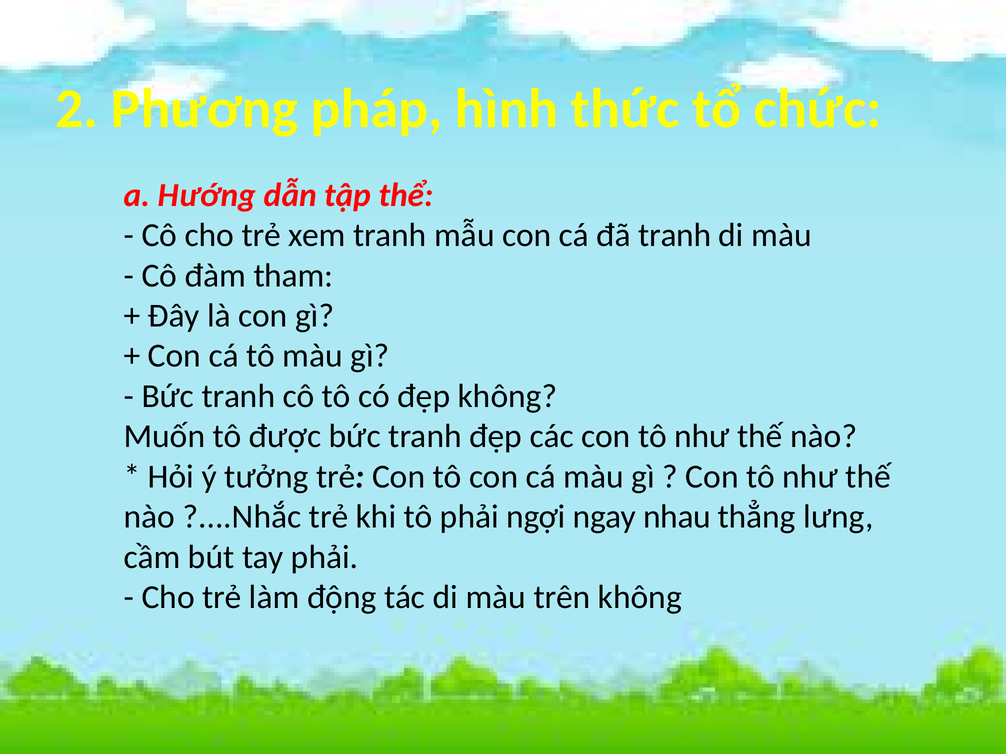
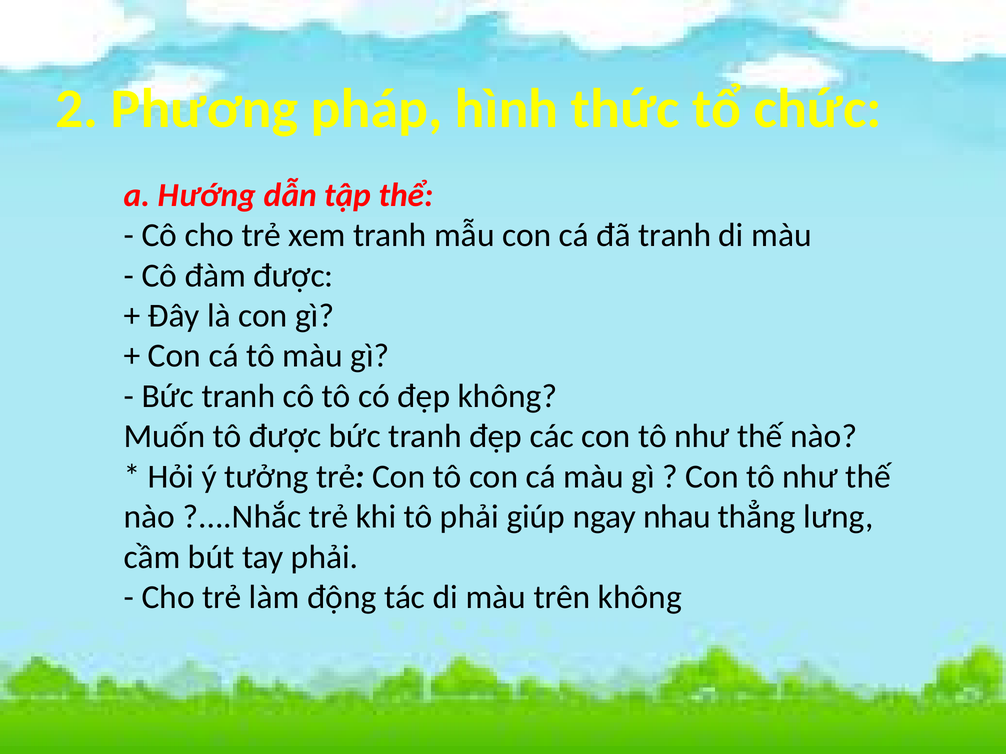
đàm tham: tham -> được (293, 276)
ngợi: ngợi -> giúp (536, 517)
